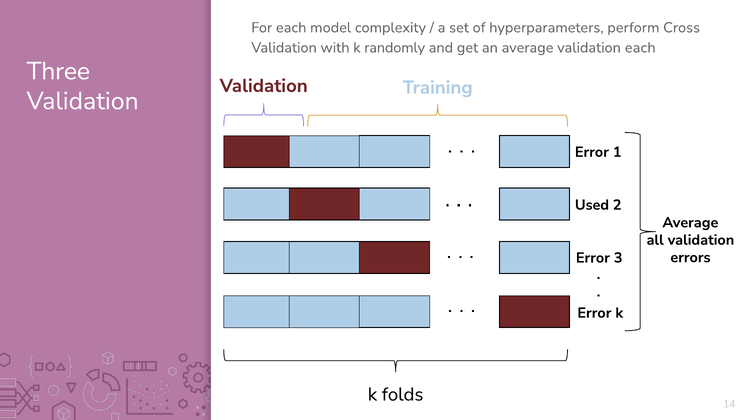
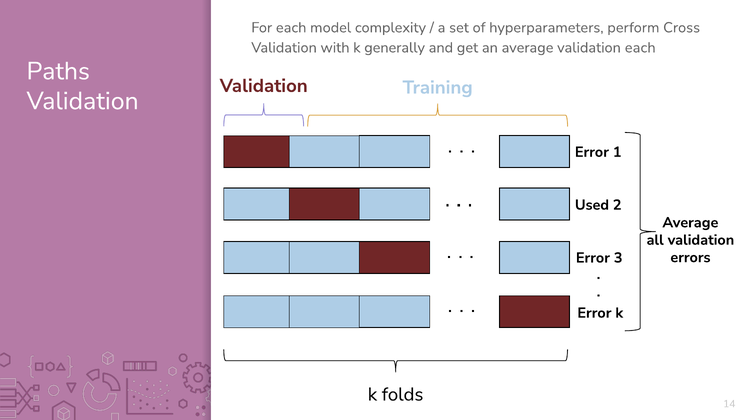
randomly: randomly -> generally (395, 48)
Three: Three -> Paths (58, 71)
